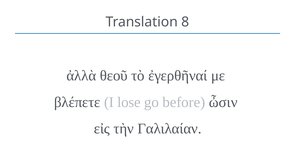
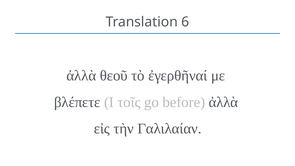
8: 8 -> 6 (185, 22)
lose: lose -> τοῖς (129, 102)
before ὦσιν: ὦσιν -> ἀλλὰ (223, 102)
